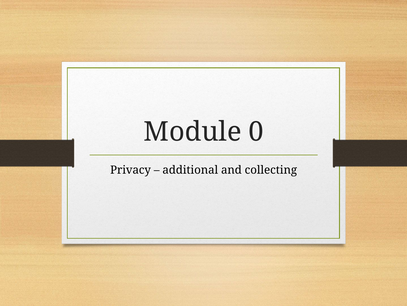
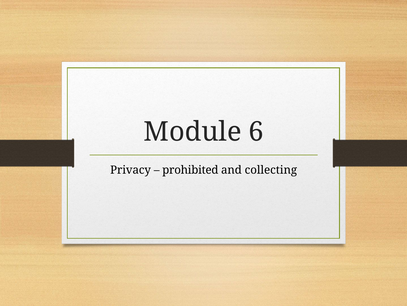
0: 0 -> 6 (256, 132)
additional: additional -> prohibited (190, 170)
